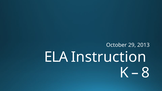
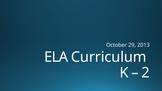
Instruction: Instruction -> Curriculum (109, 57)
8: 8 -> 2 (145, 73)
